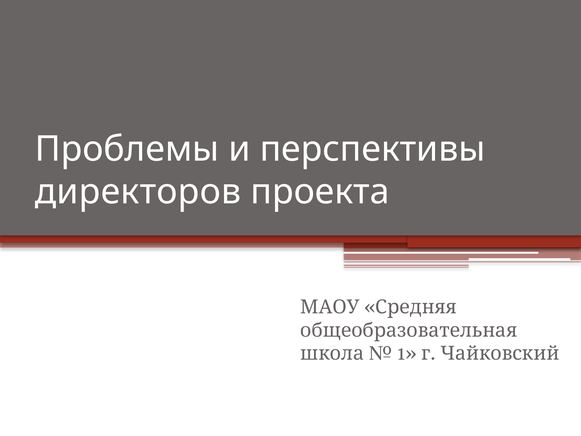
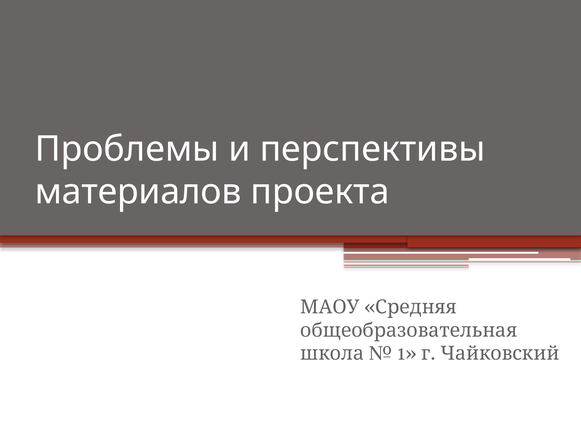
директоров: директоров -> материалов (138, 192)
